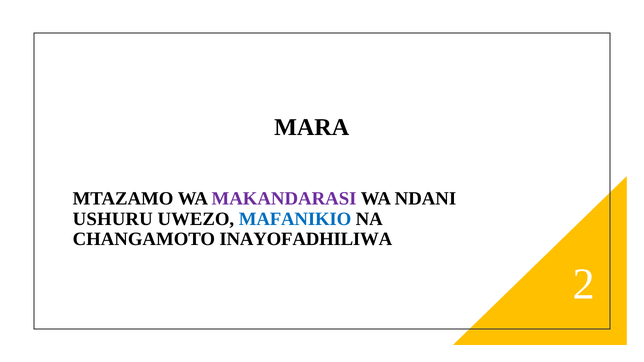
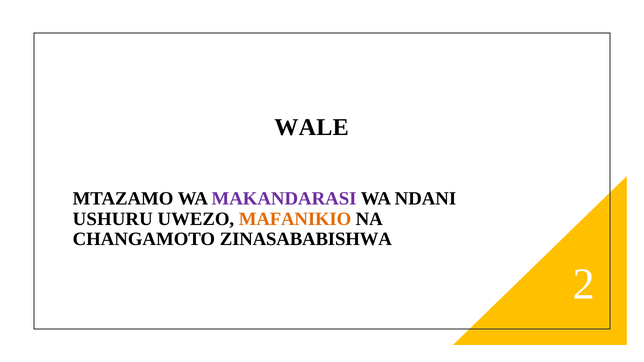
MARA: MARA -> WALE (312, 127)
MAFANIKIO colour: blue -> orange (295, 219)
INAYOFADHILIWA: INAYOFADHILIWA -> ZINASABABISHWA (306, 239)
